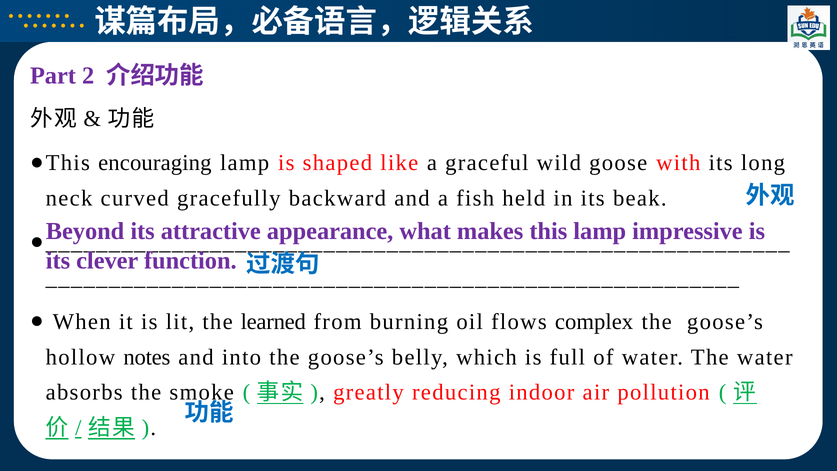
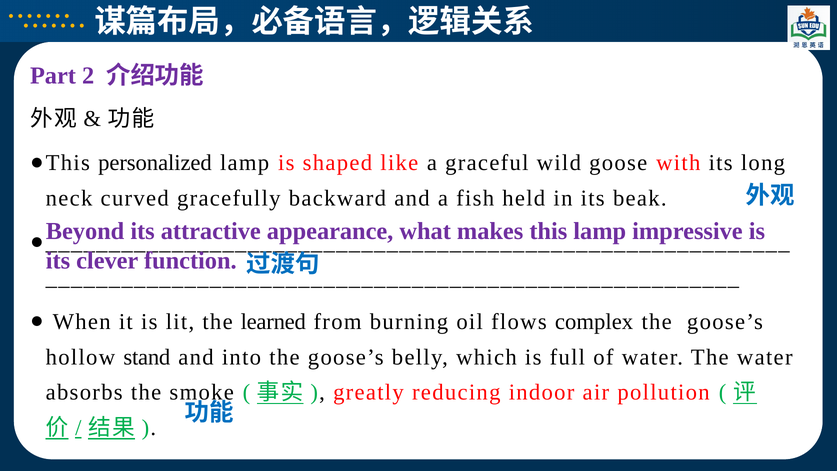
encouraging: encouraging -> personalized (155, 163)
notes: notes -> stand (147, 357)
